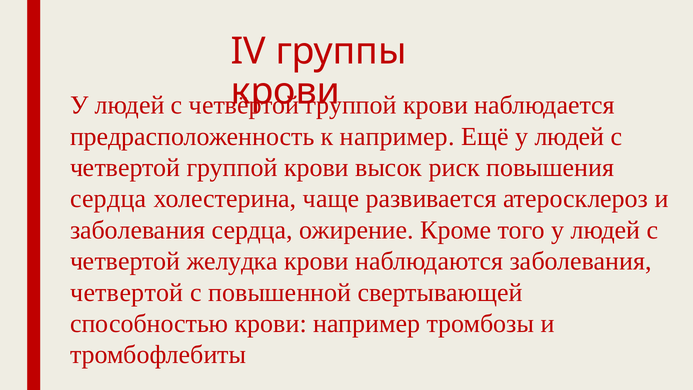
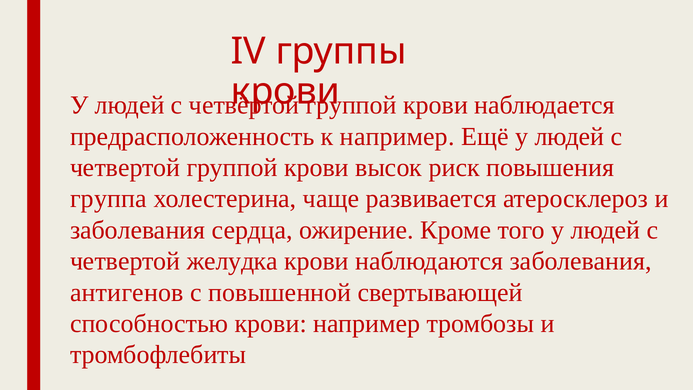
сердца: сердца -> группа (108, 199)
четвертой: четвертой -> антигенов (127, 292)
